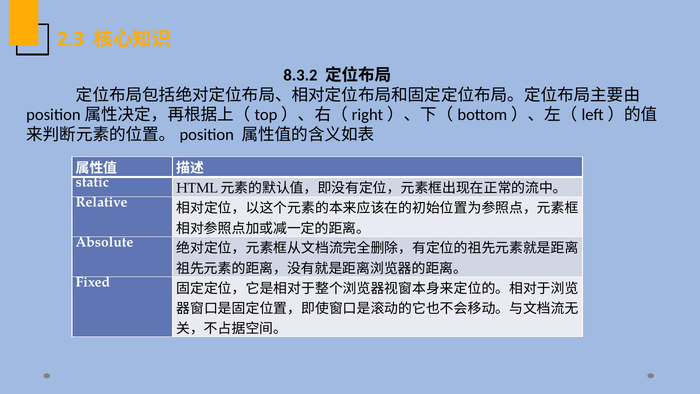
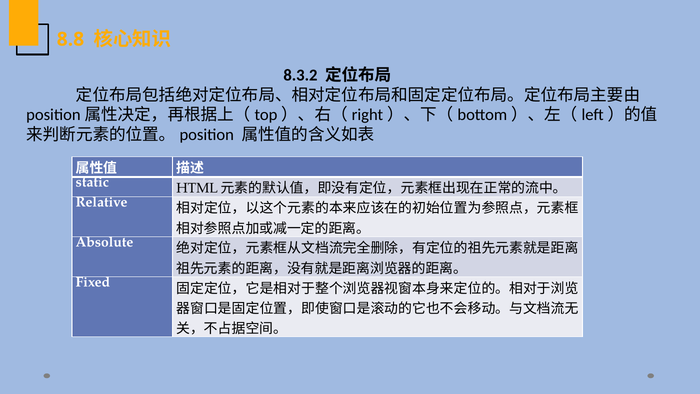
2.3: 2.3 -> 8.8 (70, 39)
